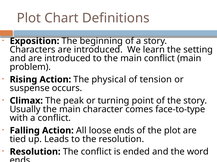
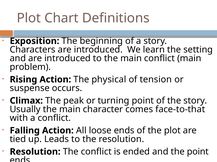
face-to-type: face-to-type -> face-to-that (180, 110)
the word: word -> point (198, 152)
